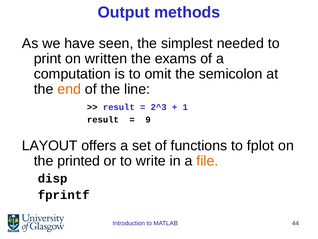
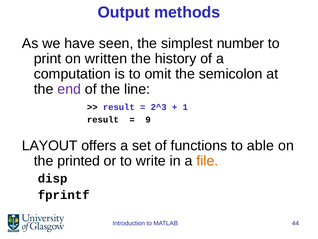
needed: needed -> number (240, 43)
exams: exams -> history (176, 59)
end colour: orange -> purple (69, 89)
fplot: fplot -> able (261, 145)
